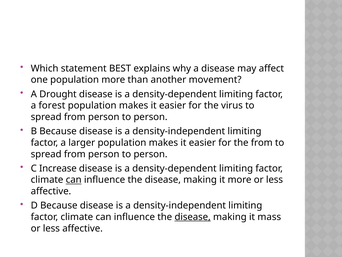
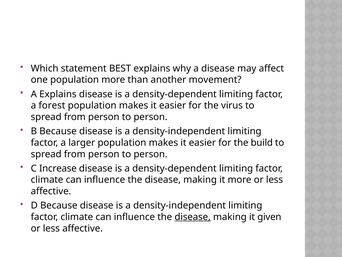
A Drought: Drought -> Explains (58, 94)
the from: from -> build (262, 142)
can underline: present -> none (74, 179)
mass: mass -> given (269, 217)
